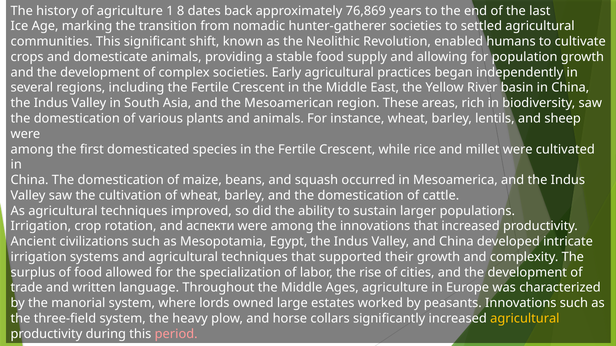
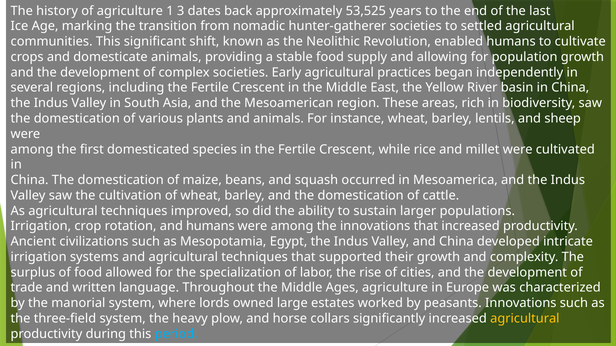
8: 8 -> 3 (181, 11)
76,869: 76,869 -> 53,525 (366, 11)
and аспекти: аспекти -> humans (210, 227)
period colour: pink -> light blue (176, 334)
